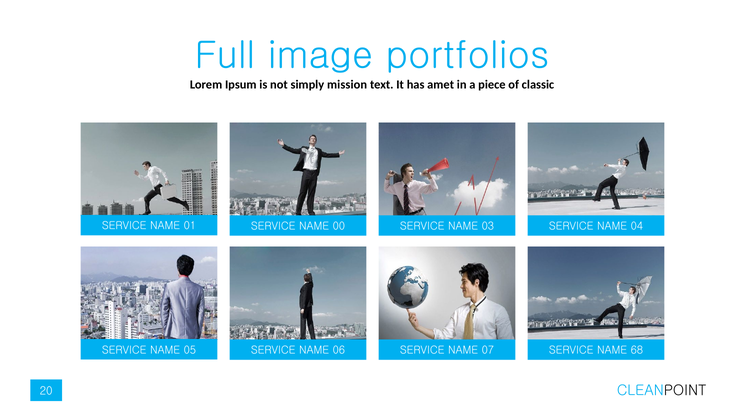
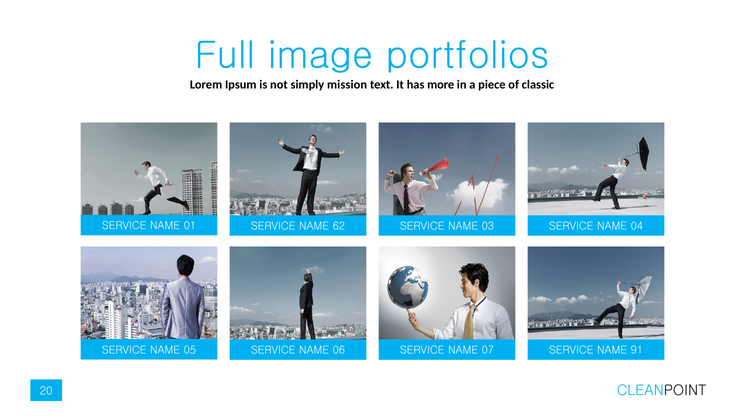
amet: amet -> more (441, 85)
00: 00 -> 62 (339, 226)
68: 68 -> 91 (637, 350)
